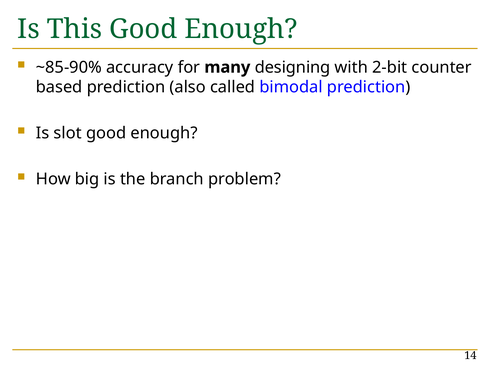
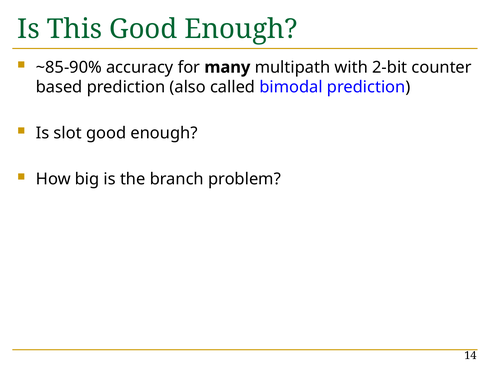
designing: designing -> multipath (292, 67)
